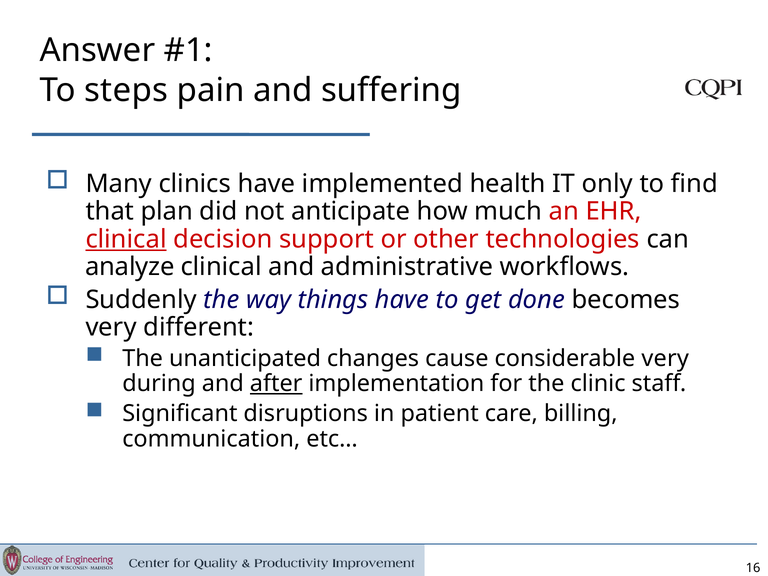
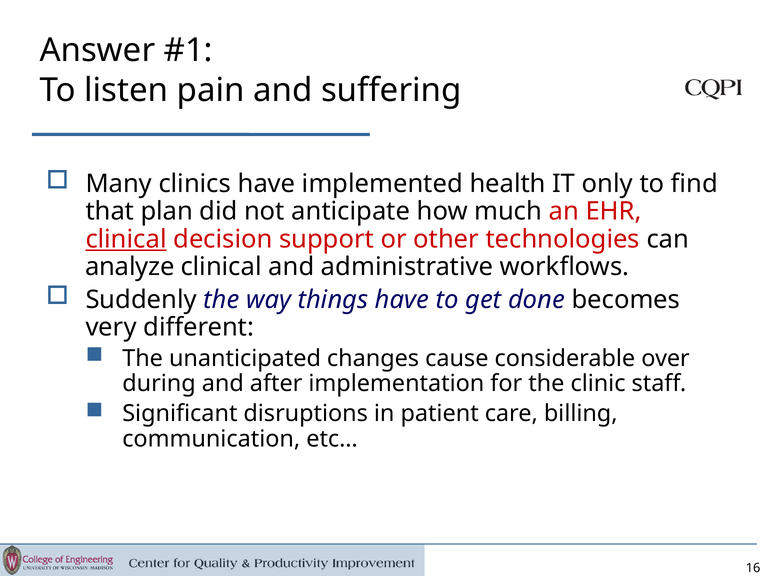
steps: steps -> listen (126, 90)
considerable very: very -> over (665, 358)
after underline: present -> none (276, 384)
